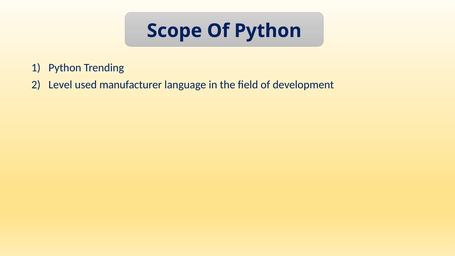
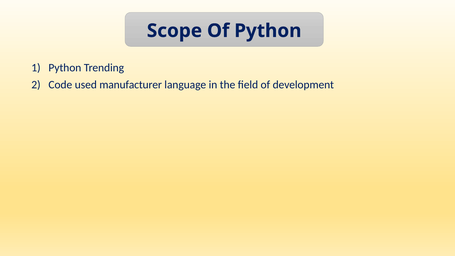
Level: Level -> Code (60, 85)
